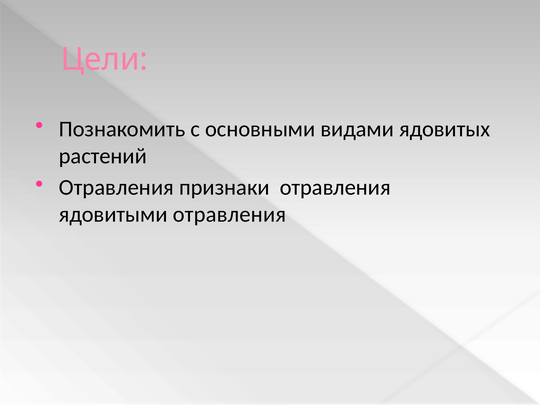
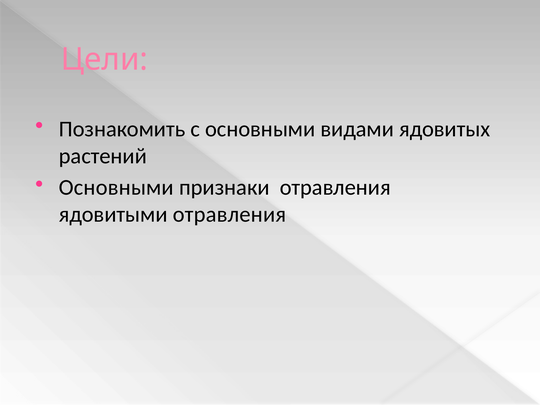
Отравления: Отравления -> Основными (116, 187)
